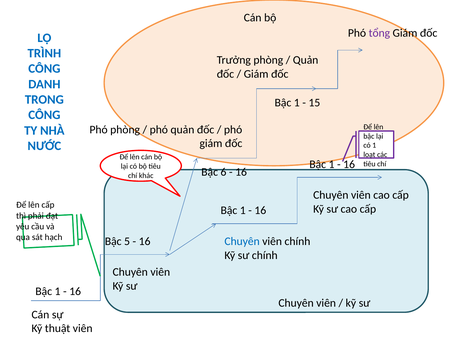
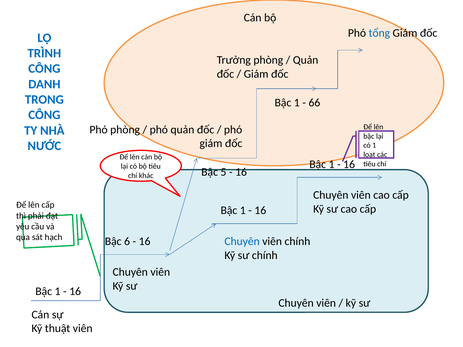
tổng colour: purple -> blue (379, 33)
15: 15 -> 66 (314, 103)
6: 6 -> 5 (224, 172)
5: 5 -> 6 (127, 242)
